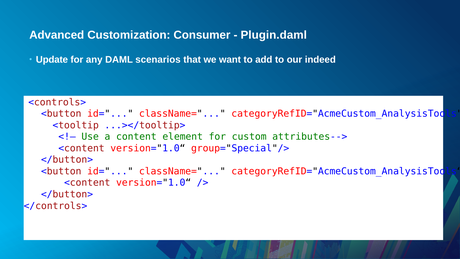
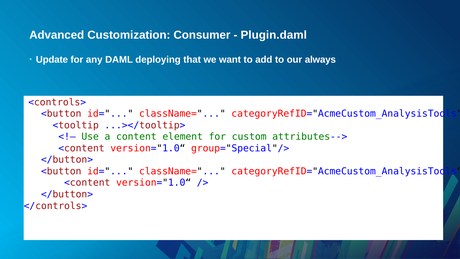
scenarios: scenarios -> deploying (158, 60)
indeed: indeed -> always (320, 60)
